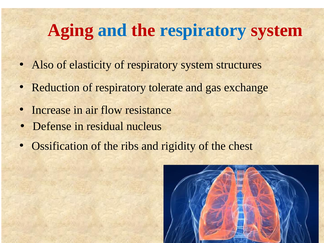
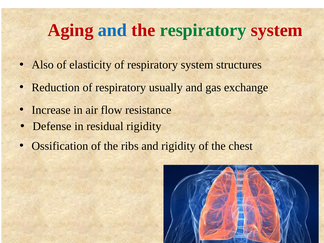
respiratory colour: blue -> green (203, 30)
tolerate: tolerate -> usually (166, 87)
residual nucleus: nucleus -> rigidity (144, 126)
